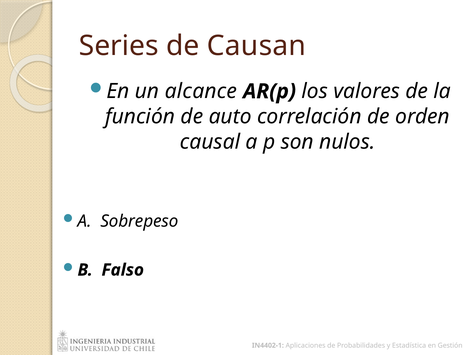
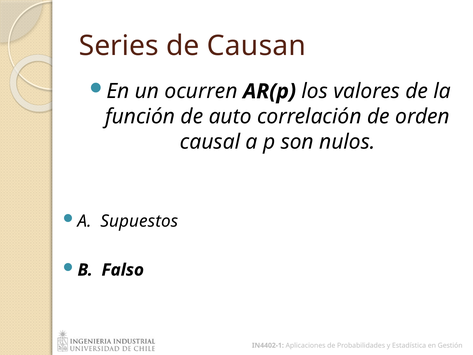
alcance: alcance -> ocurren (201, 91)
Sobrepeso: Sobrepeso -> Supuestos (139, 221)
